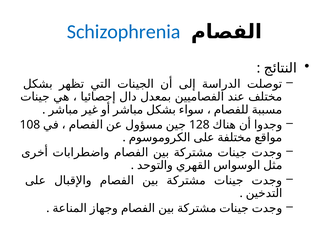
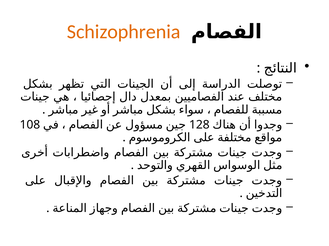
Schizophrenia colour: blue -> orange (124, 32)
